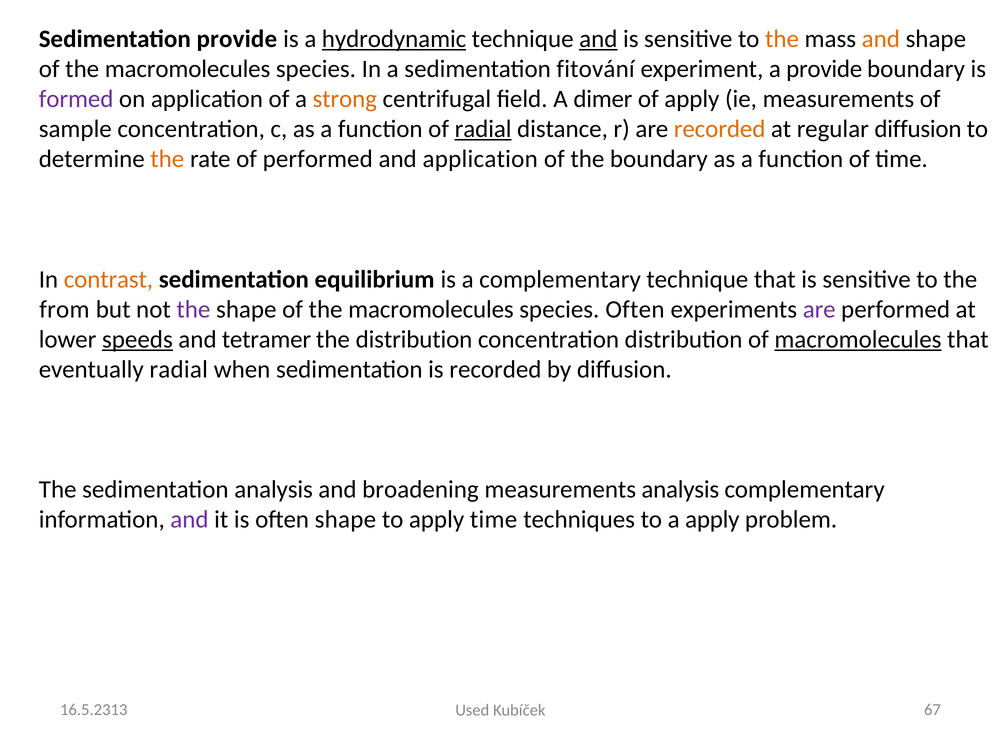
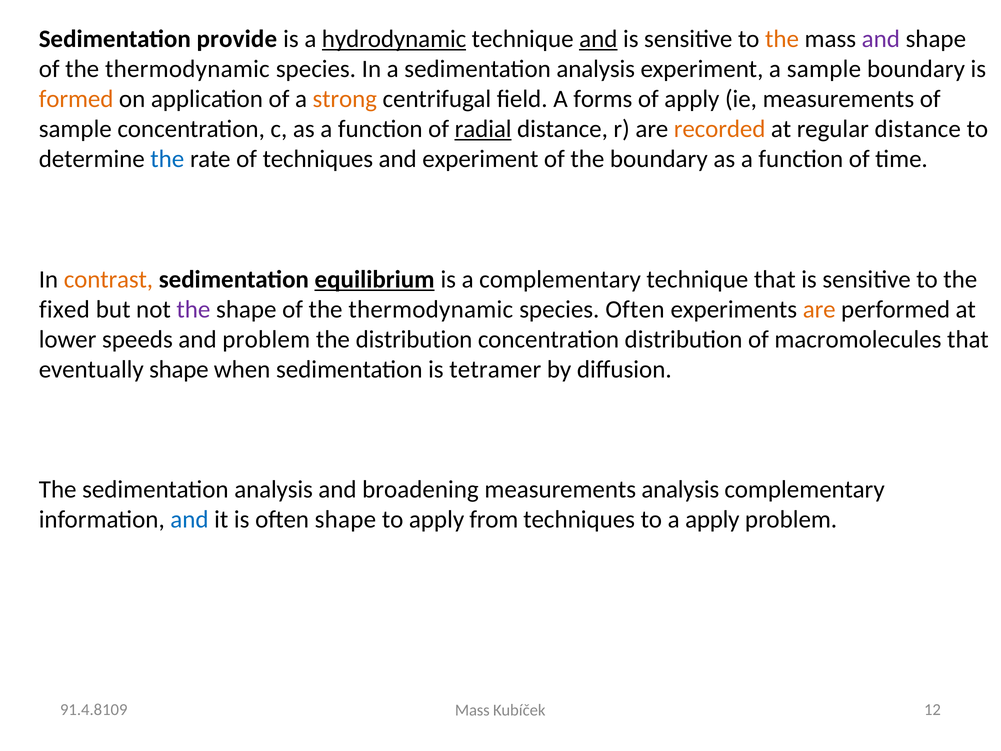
and colour: orange -> purple (881, 39)
macromolecules: macromolecules -> thermodynamic (187, 69)
a sedimentation fitování: fitování -> analysis (596, 69)
a provide: provide -> sample (824, 69)
formed colour: purple -> orange (76, 99)
dimer: dimer -> forms (603, 99)
regular diffusion: diffusion -> distance (918, 129)
the colour: orange -> blue (167, 159)
of performed: performed -> techniques (318, 159)
and application: application -> experiment (480, 159)
equilibrium underline: none -> present (375, 279)
from: from -> fixed (64, 309)
macromolecules: macromolecules -> thermodynamic (431, 309)
are colour: purple -> orange (819, 309)
speeds underline: present -> none (137, 339)
and tetramer: tetramer -> problem (266, 339)
macromolecules underline: present -> none (858, 339)
eventually radial: radial -> shape (179, 369)
is recorded: recorded -> tetramer (495, 369)
and colour: purple -> blue (189, 520)
apply time: time -> from (494, 520)
16.5.2313: 16.5.2313 -> 91.4.8109 (94, 710)
Used: Used -> Mass (472, 710)
67: 67 -> 12 (932, 709)
